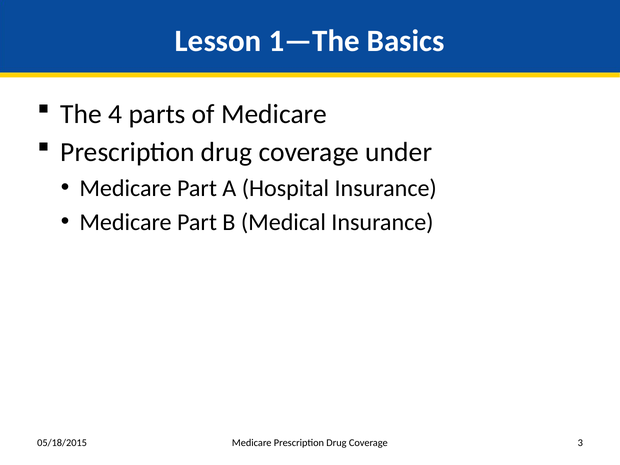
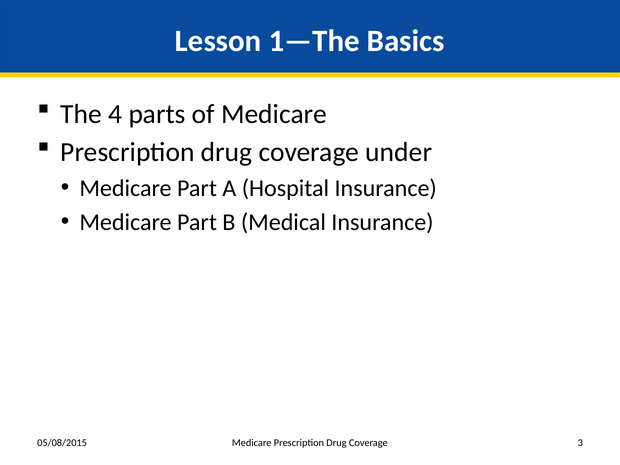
05/18/2015: 05/18/2015 -> 05/08/2015 (62, 443)
